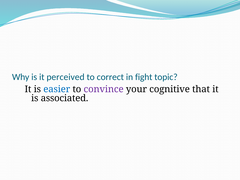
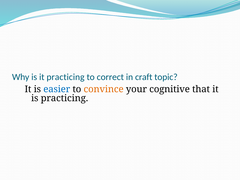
it perceived: perceived -> practicing (66, 77)
fight: fight -> craft (144, 77)
convince colour: purple -> orange (104, 89)
is associated: associated -> practicing (64, 98)
